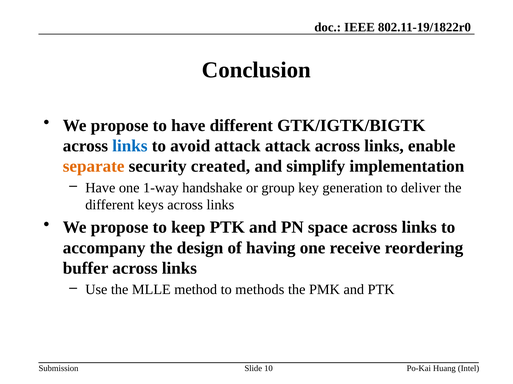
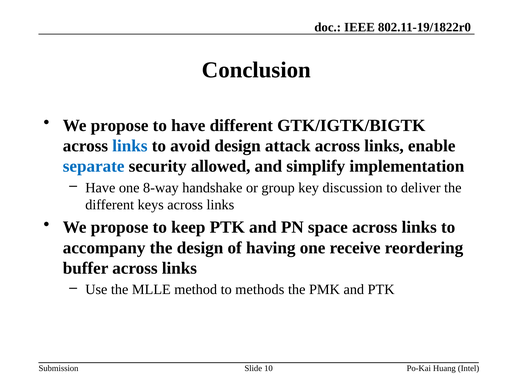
avoid attack: attack -> design (238, 146)
separate colour: orange -> blue (94, 167)
created: created -> allowed (221, 167)
1-way: 1-way -> 8-way (161, 188)
generation: generation -> discussion (353, 188)
